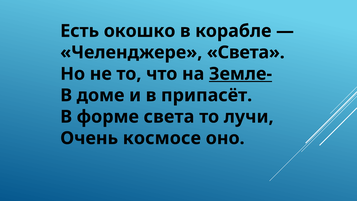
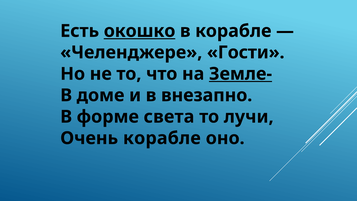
окошко underline: none -> present (140, 31)
Челенджере Света: Света -> Гости (246, 52)
припасёт: припасёт -> внезапно (207, 95)
Очень космосе: космосе -> корабле (162, 138)
